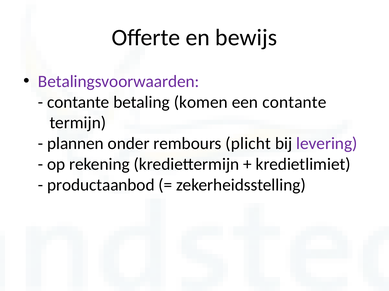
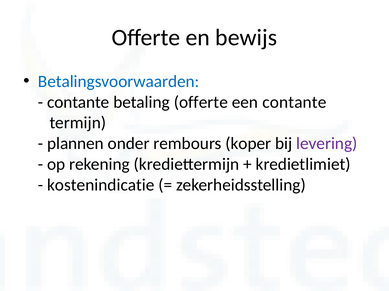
Betalingsvoorwaarden colour: purple -> blue (119, 82)
betaling komen: komen -> offerte (201, 102)
plicht: plicht -> koper (248, 144)
productaanbod: productaanbod -> kostenindicatie (101, 185)
